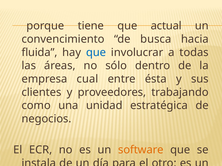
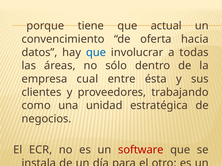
busca: busca -> oferta (156, 39)
fluida: fluida -> datos (39, 53)
software colour: orange -> red (141, 150)
